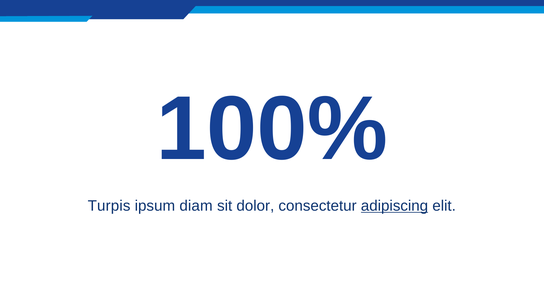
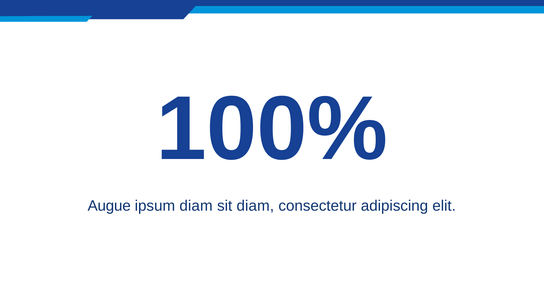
Turpis: Turpis -> Augue (109, 206)
sit dolor: dolor -> diam (255, 206)
adipiscing underline: present -> none (395, 206)
